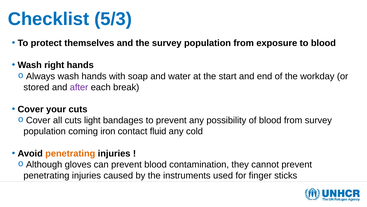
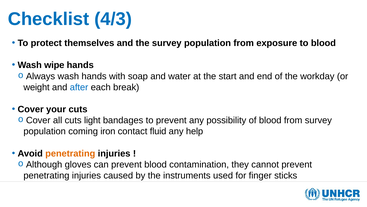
5/3: 5/3 -> 4/3 (113, 19)
right: right -> wipe (54, 65)
stored: stored -> weight (37, 87)
after colour: purple -> blue (79, 87)
cold: cold -> help (195, 131)
